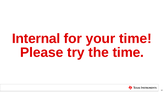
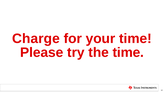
Internal: Internal -> Charge (36, 39)
